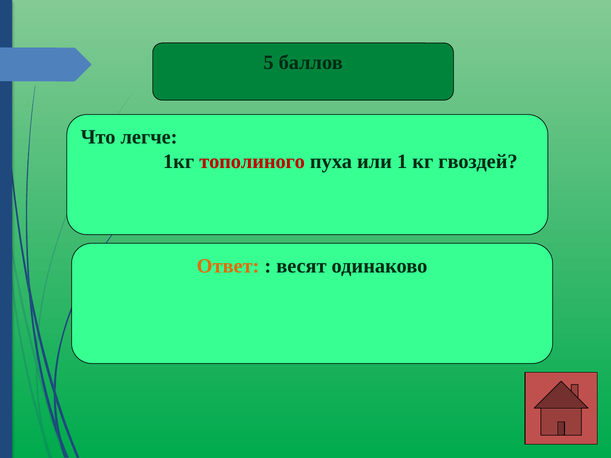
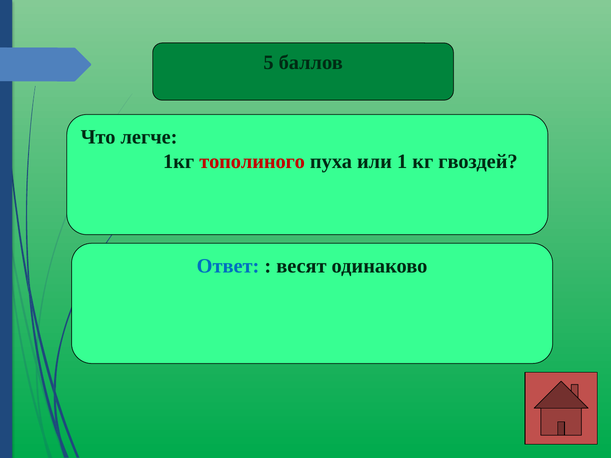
Ответ colour: orange -> blue (228, 266)
